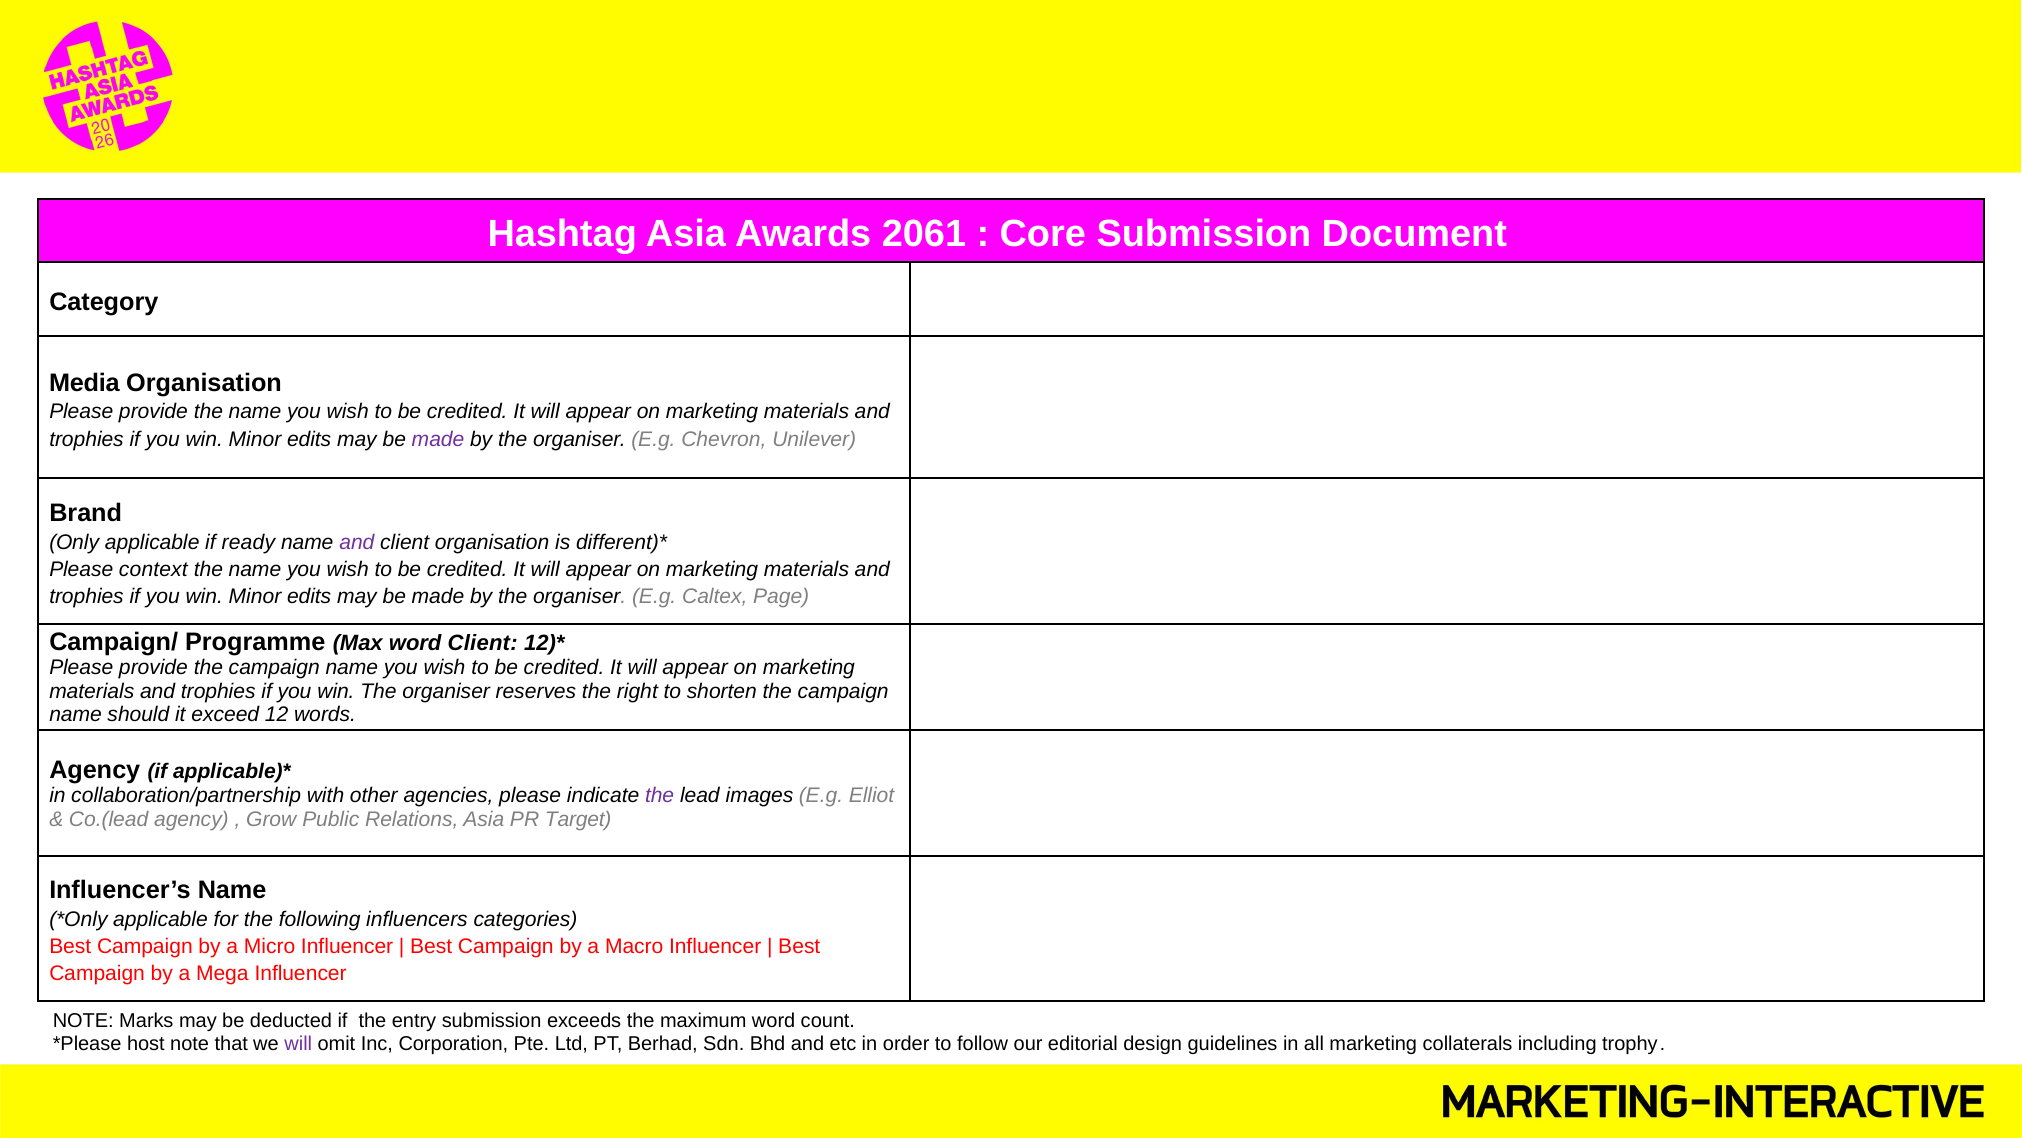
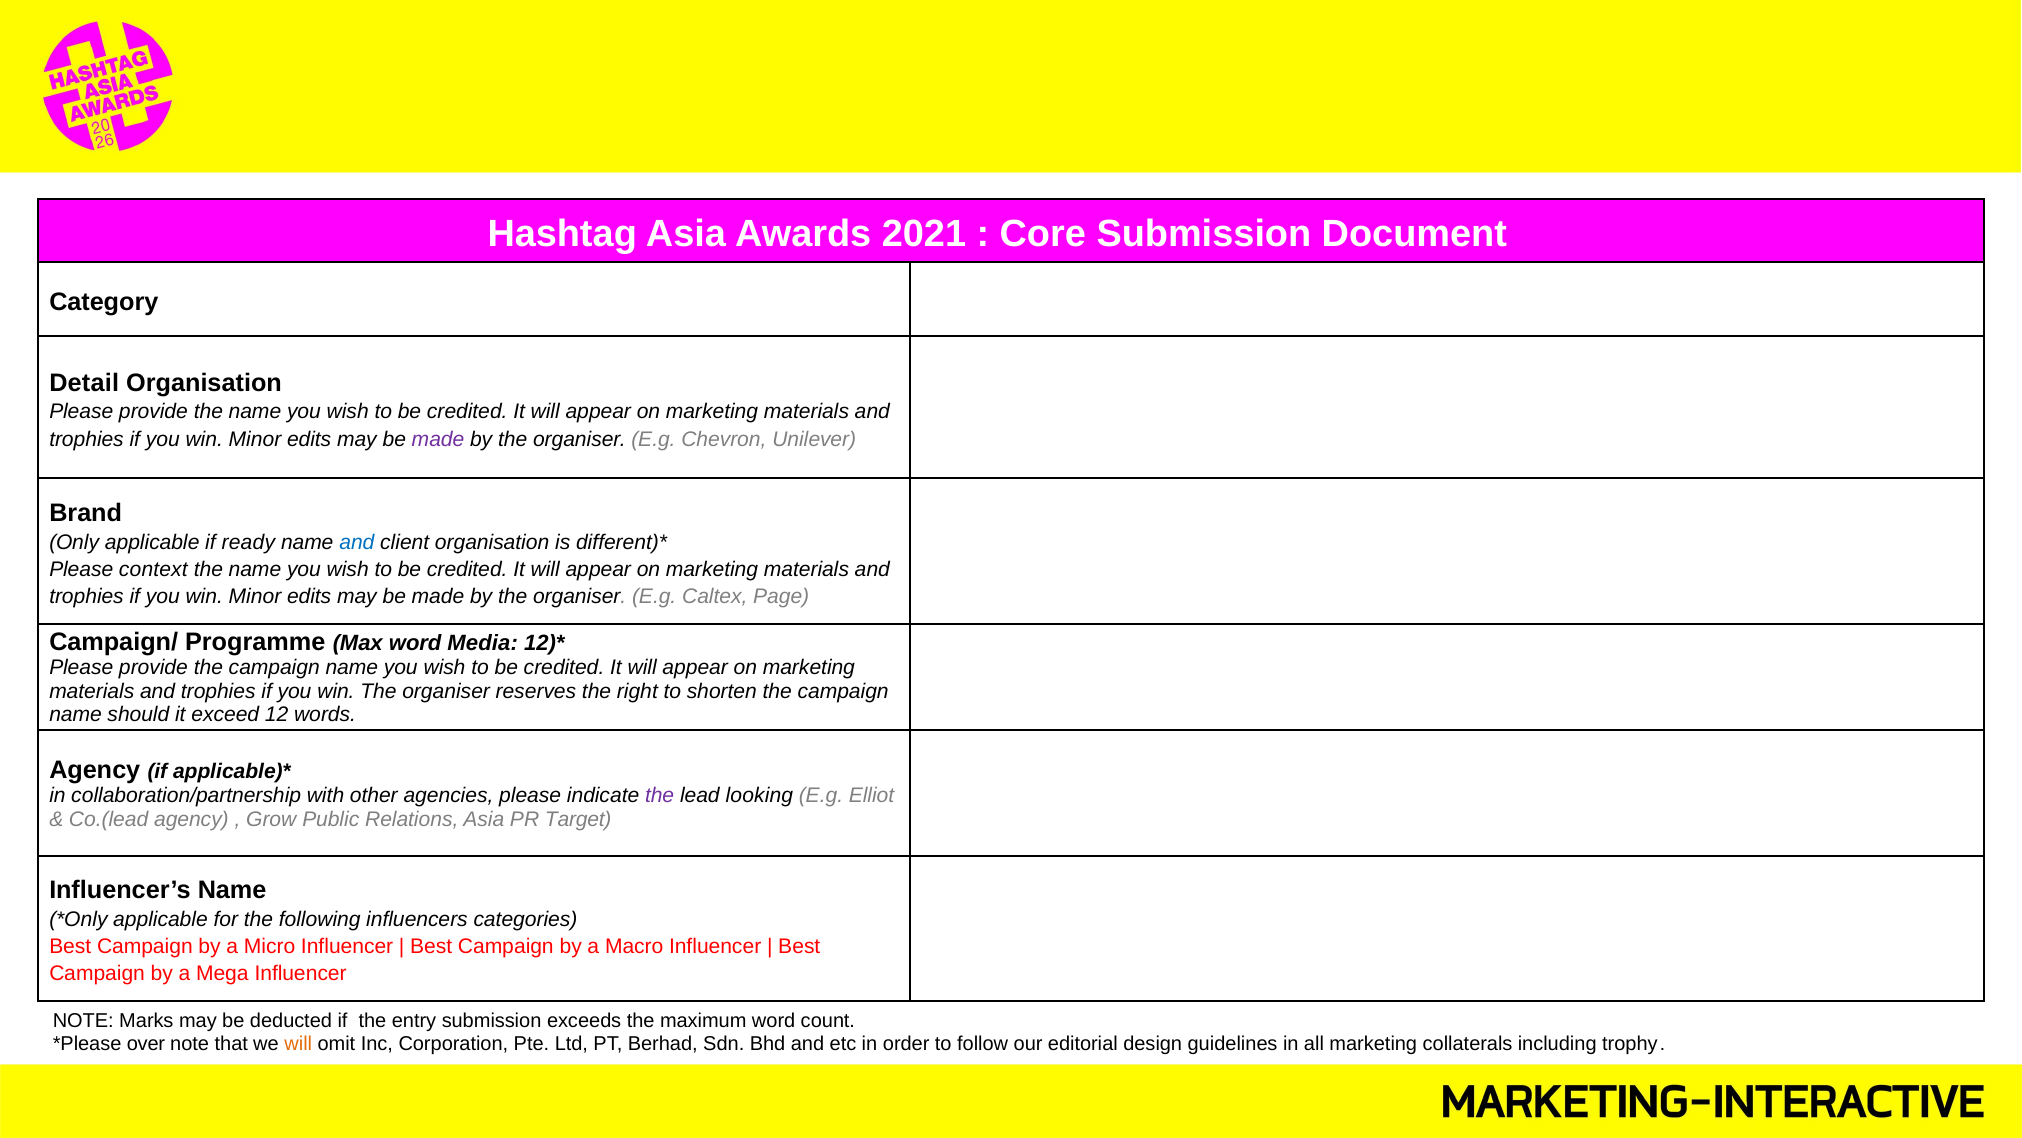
2061: 2061 -> 2021 (924, 234)
Media: Media -> Detail (84, 383)
and colour: purple -> blue (357, 542)
word Client: Client -> Media (483, 643)
images: images -> looking (759, 795)
host: host -> over (146, 1044)
will colour: purple -> orange (298, 1044)
